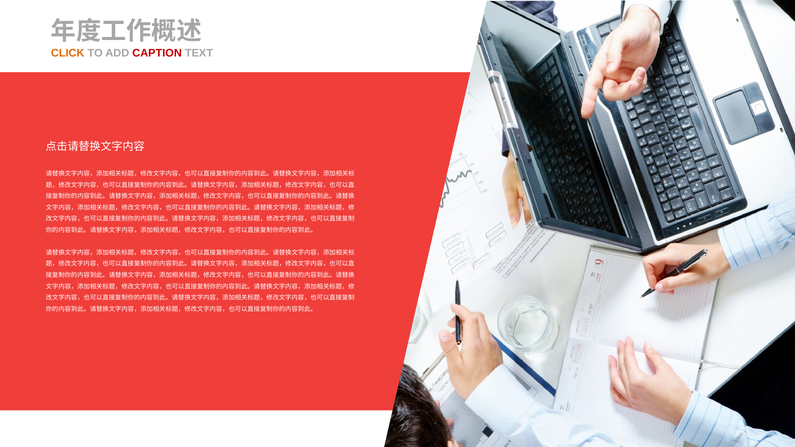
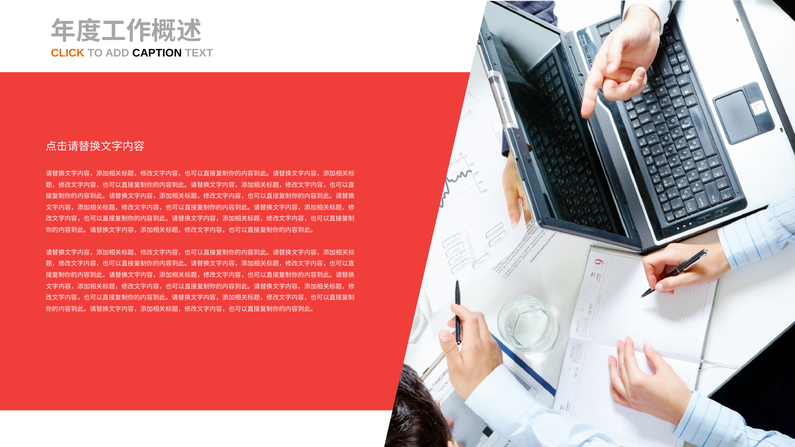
CAPTION colour: red -> black (157, 53)
